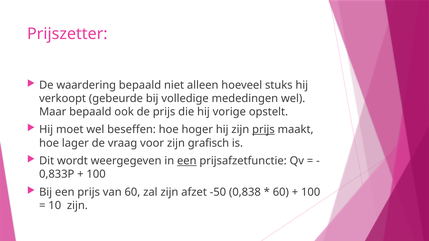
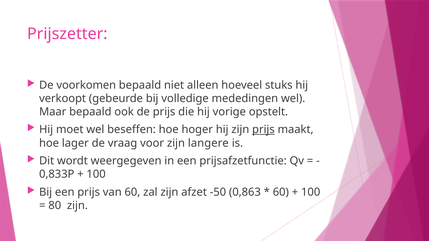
waardering: waardering -> voorkomen (86, 85)
grafisch: grafisch -> langere (208, 143)
een underline: present -> none (187, 161)
0,838: 0,838 -> 0,863 (245, 192)
10: 10 -> 80 (55, 206)
